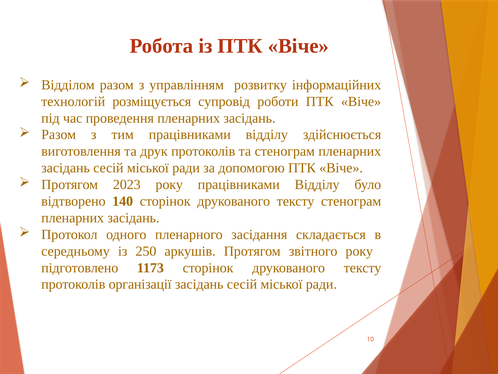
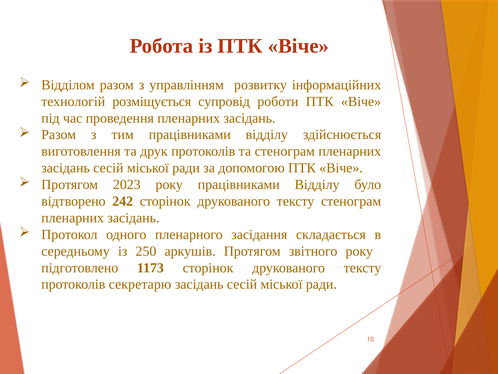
140: 140 -> 242 (123, 201)
організації: організації -> секретарю (140, 284)
